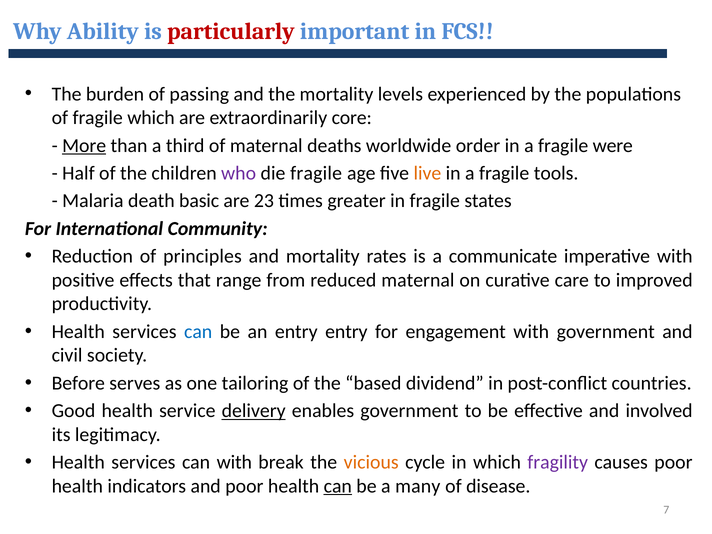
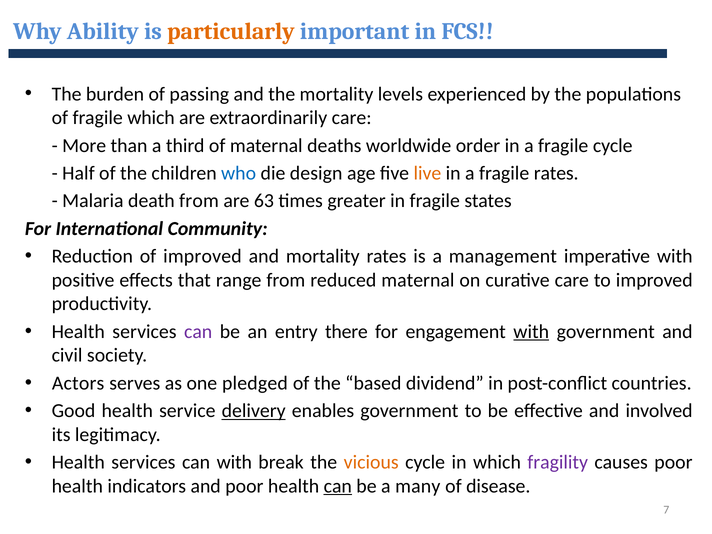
particularly colour: red -> orange (231, 31)
extraordinarily core: core -> care (352, 118)
More underline: present -> none (84, 145)
fragile were: were -> cycle (613, 145)
who colour: purple -> blue (239, 173)
die fragile: fragile -> design (316, 173)
fragile tools: tools -> rates (556, 173)
death basic: basic -> from (199, 201)
23: 23 -> 63 (264, 201)
of principles: principles -> improved (202, 256)
communicate: communicate -> management (503, 256)
can colour: blue -> purple (198, 332)
entry entry: entry -> there (346, 332)
with underline: none -> present (531, 332)
Before: Before -> Actors (78, 383)
tailoring: tailoring -> pledged (255, 383)
